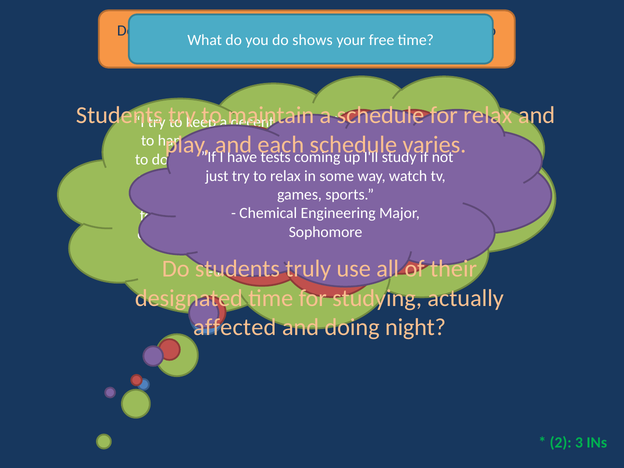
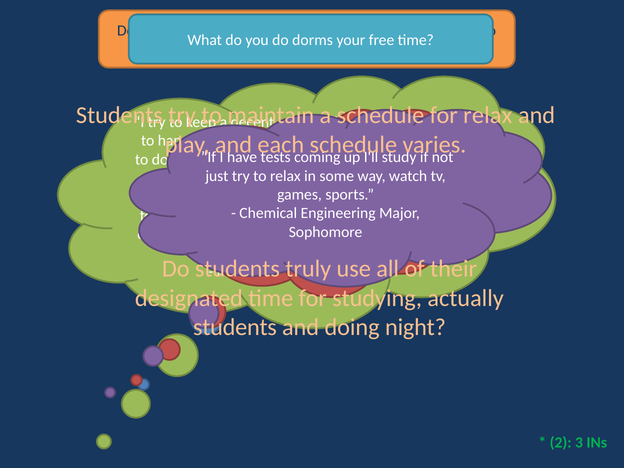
shows: shows -> dorms (313, 40)
affected: affected -> students (235, 327)
